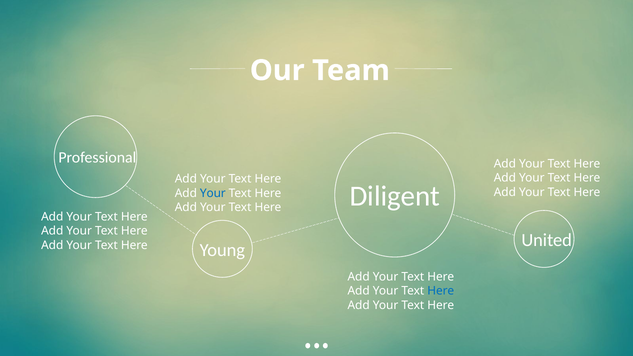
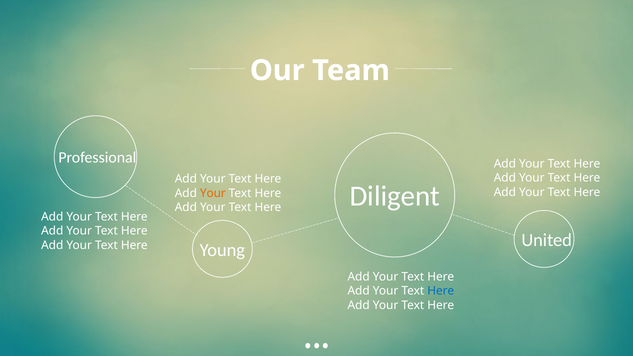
Your colour: blue -> orange (213, 193)
